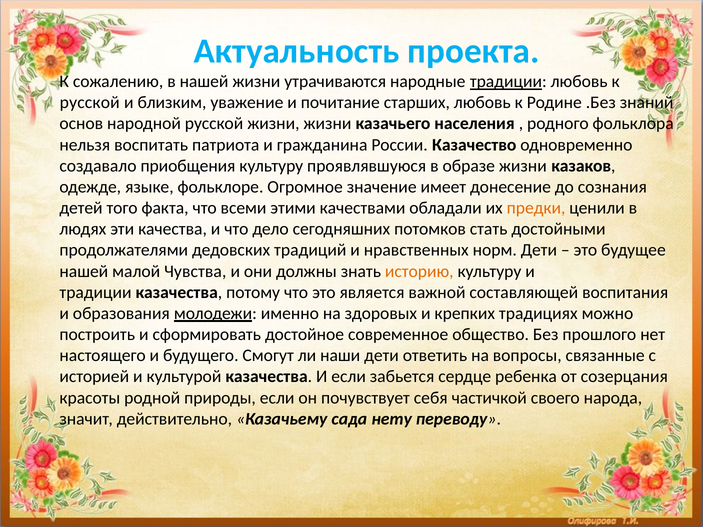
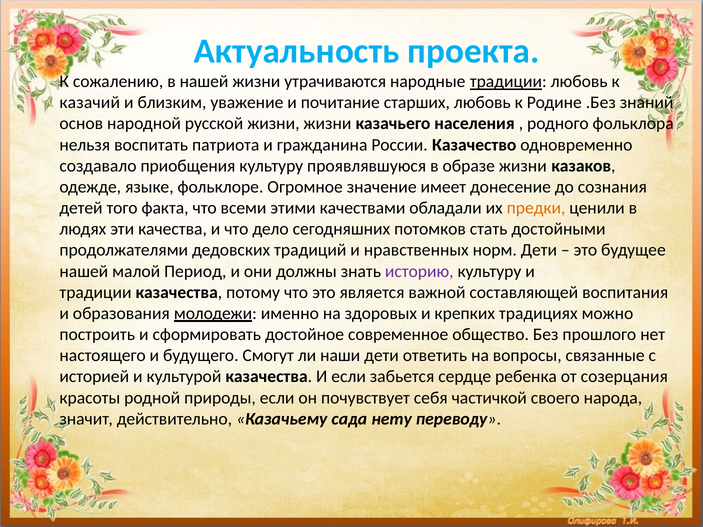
русской: русской -> казачий (90, 103)
Чувства: Чувства -> Период (195, 271)
историю colour: orange -> purple (419, 271)
